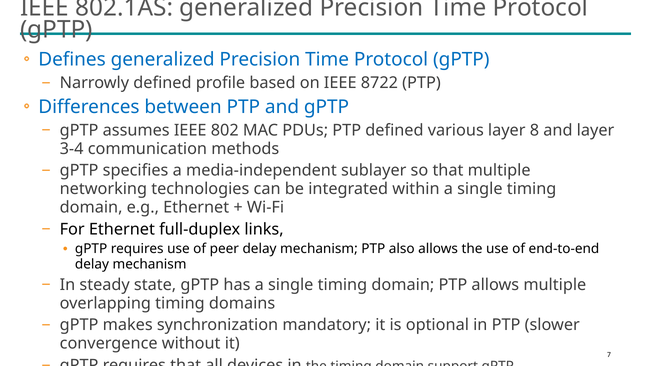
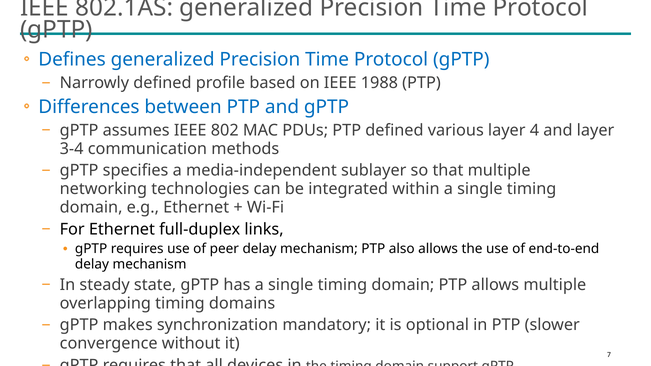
8722: 8722 -> 1988 (379, 83)
8: 8 -> 4 (534, 130)
